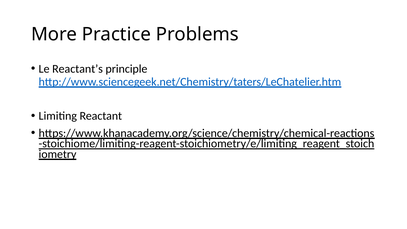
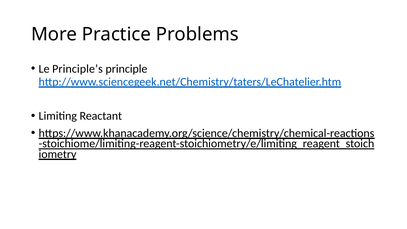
Reactant’s: Reactant’s -> Principle’s (77, 69)
